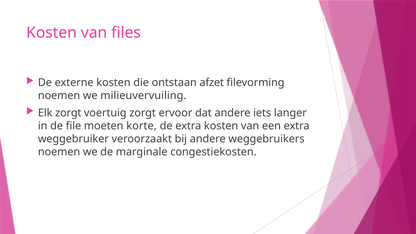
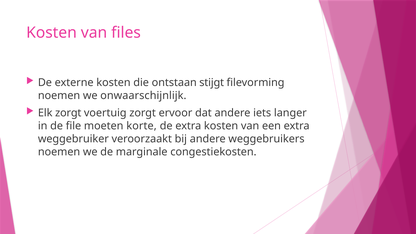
afzet: afzet -> stijgt (212, 83)
milieuvervuiling: milieuvervuiling -> onwaarschijnlijk (143, 96)
